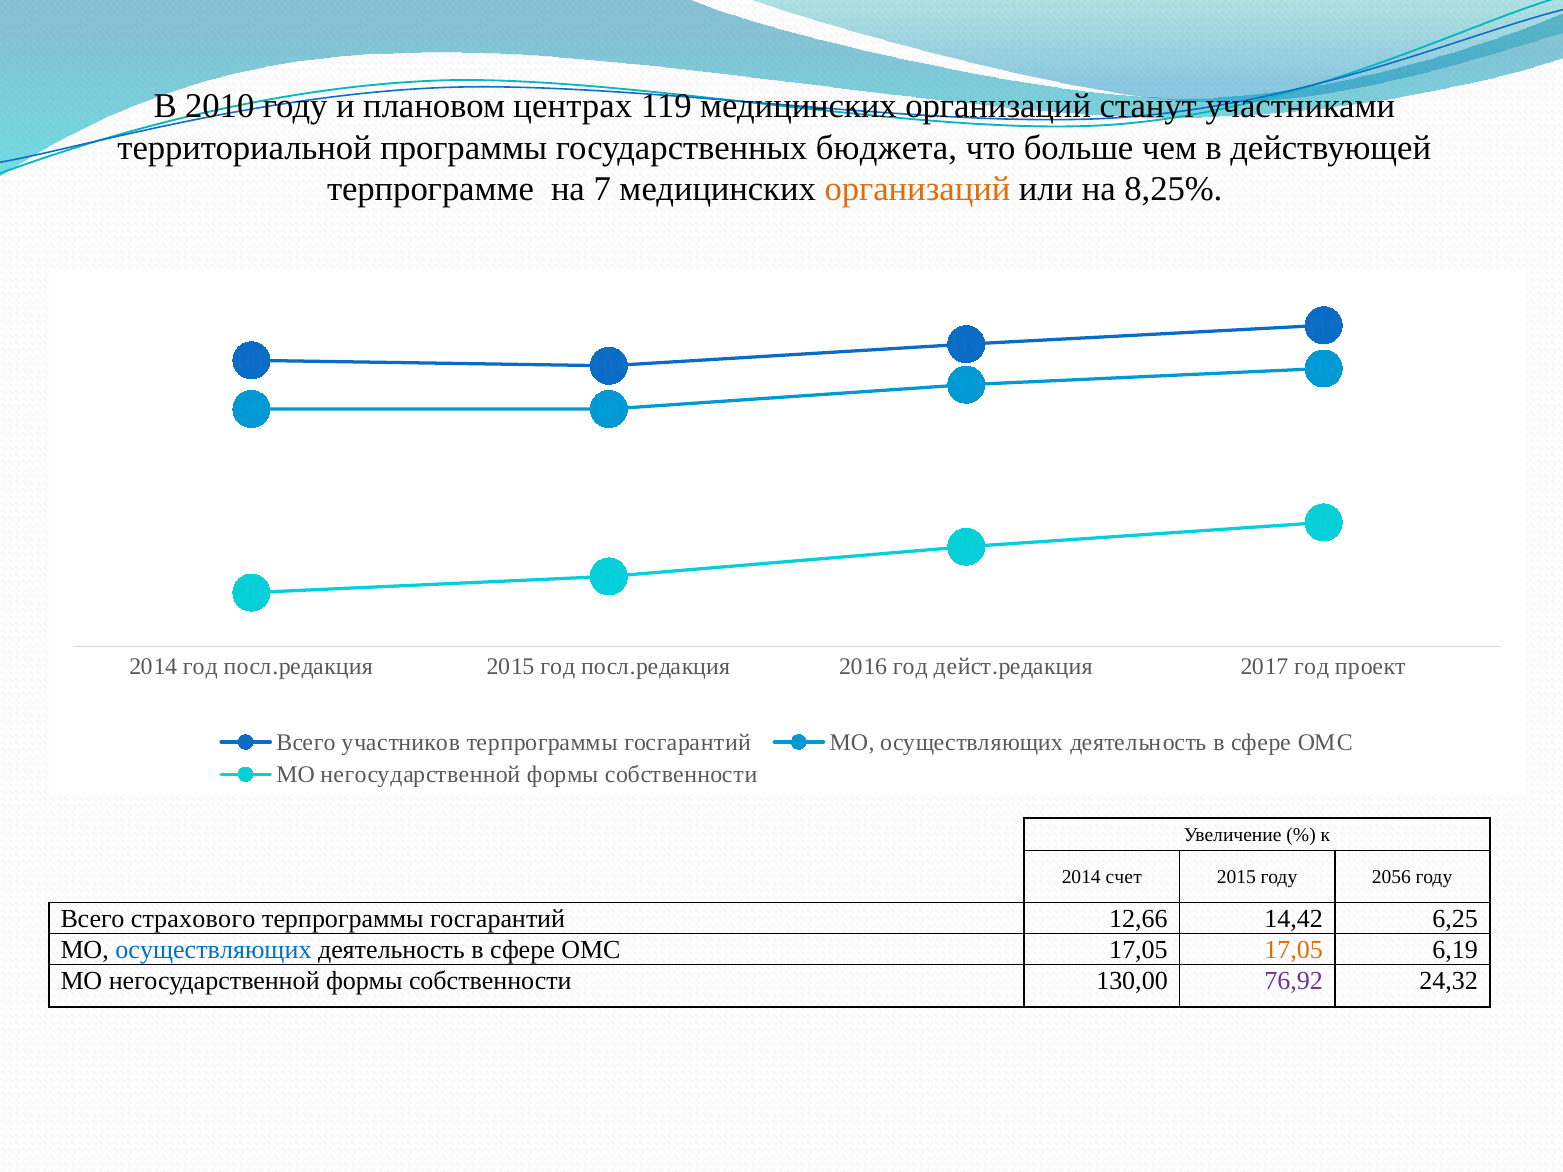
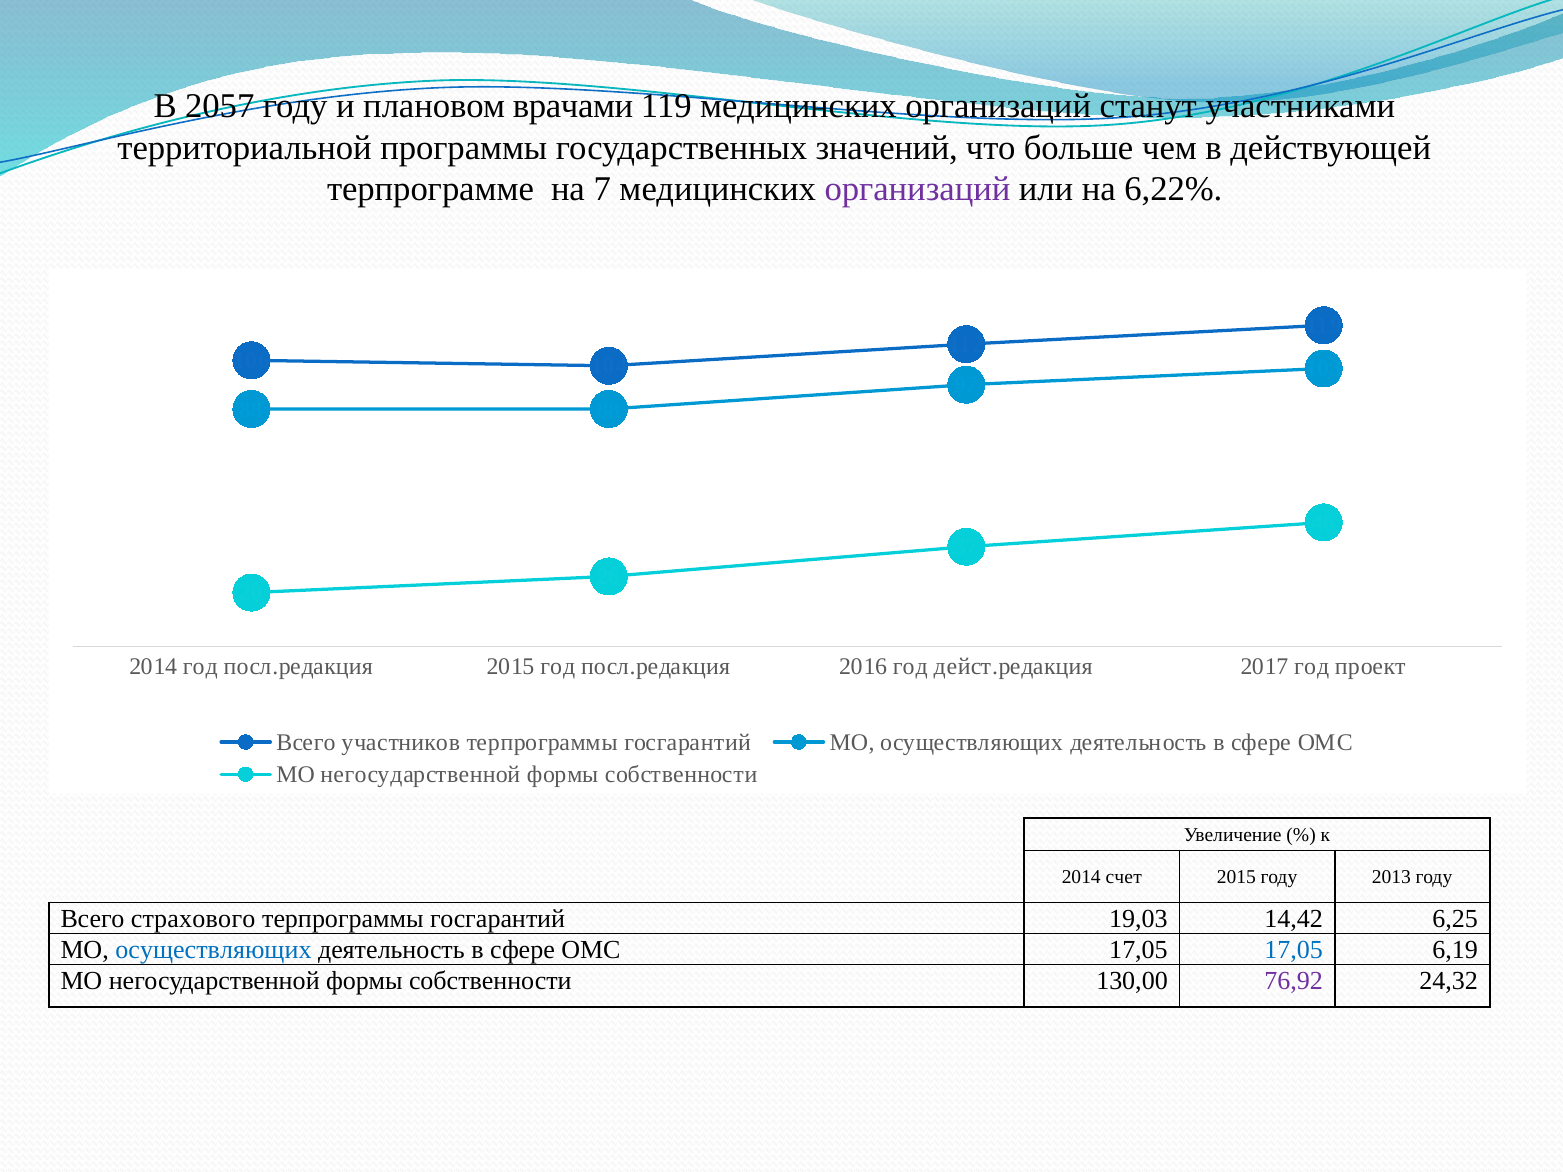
2010: 2010 -> 2057 (220, 106)
центрах: центрах -> врачами (573, 106)
бюджета: бюджета -> значений (887, 148)
организаций colour: orange -> purple (917, 189)
8,25%: 8,25% -> 6,22% (1173, 189)
2056: 2056 -> 2013 (1391, 878)
12,66: 12,66 -> 19,03 (1139, 919)
17,05 colour: orange -> blue (1294, 950)
